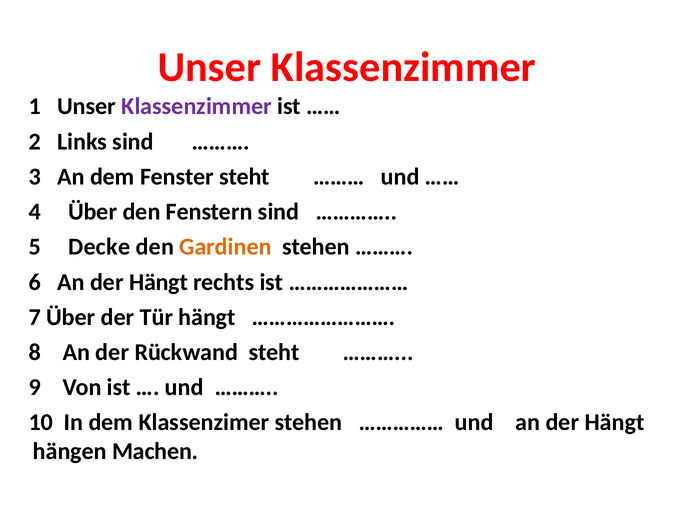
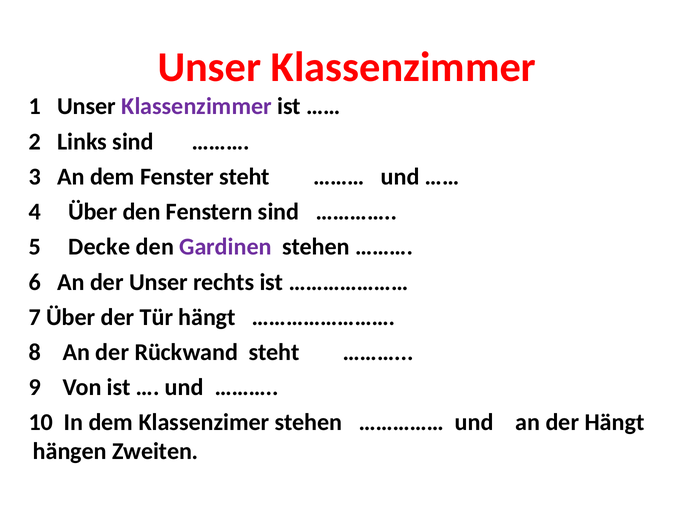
Gardinen colour: orange -> purple (225, 247)
6 An der Hängt: Hängt -> Unser (158, 282)
Machen: Machen -> Zweiten (155, 451)
